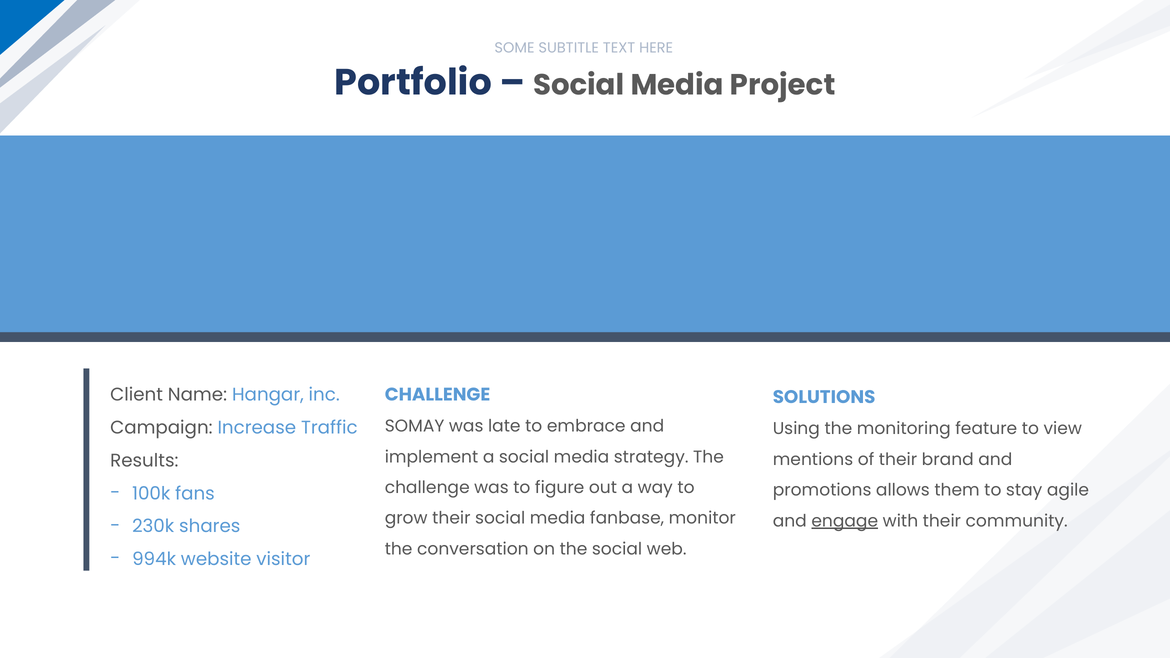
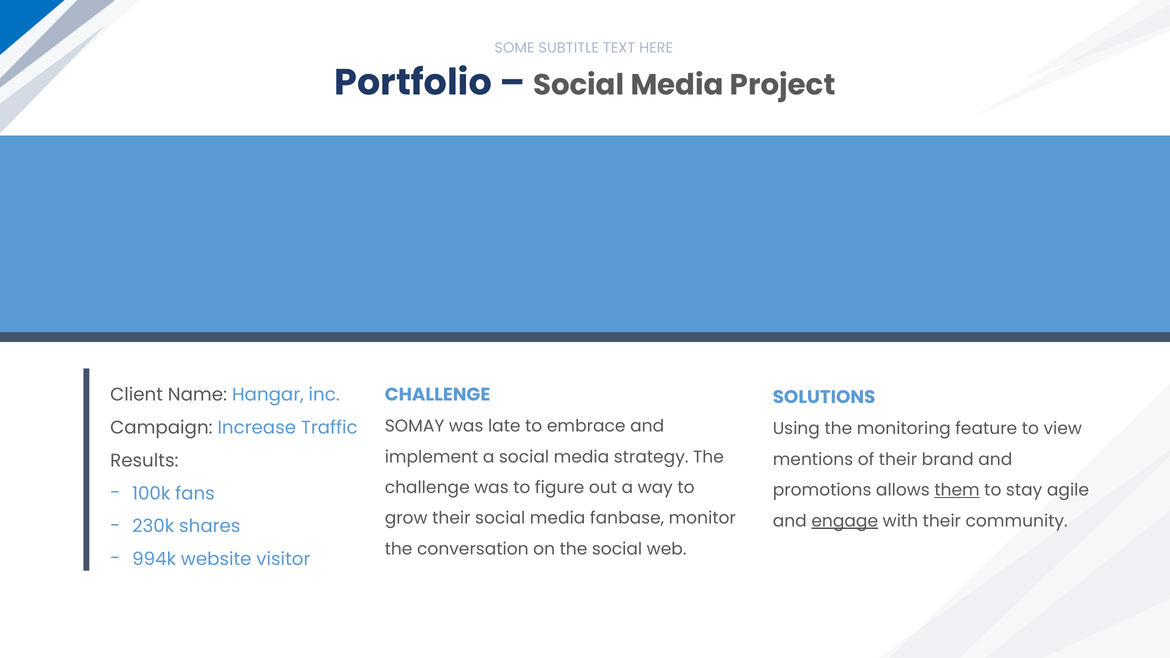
them underline: none -> present (957, 490)
